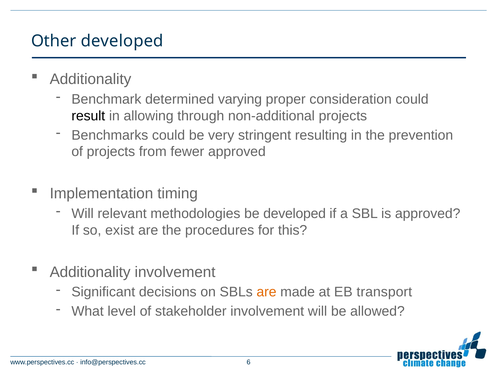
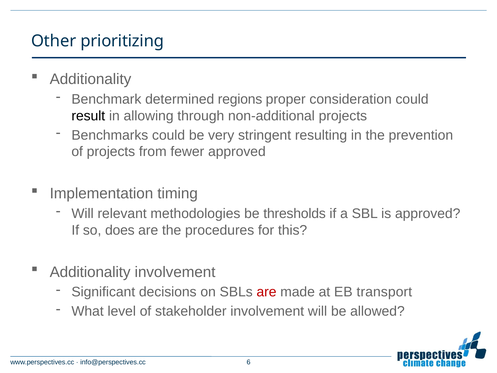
Other developed: developed -> prioritizing (122, 41)
varying: varying -> regions (240, 99)
be developed: developed -> thresholds (295, 213)
exist: exist -> does (120, 230)
are colour: orange -> red (267, 292)
